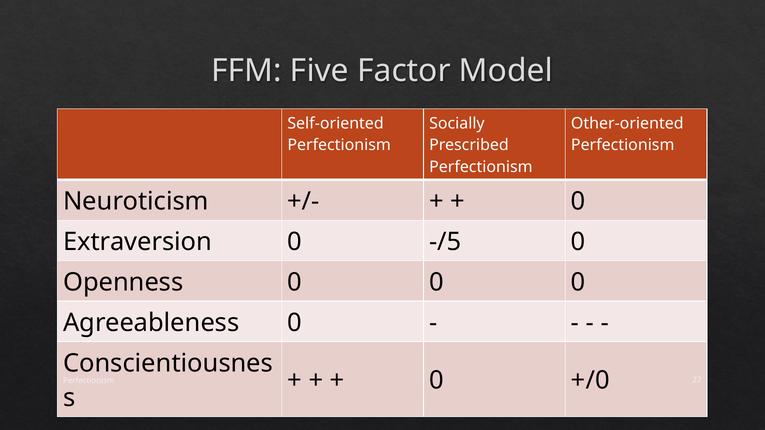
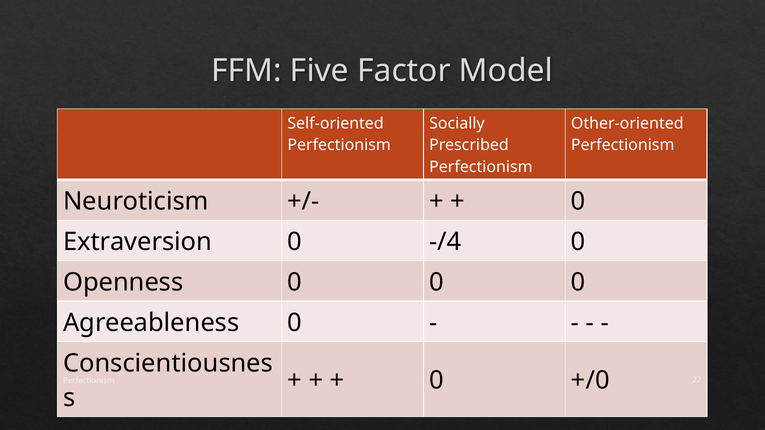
-/5: -/5 -> -/4 (445, 242)
